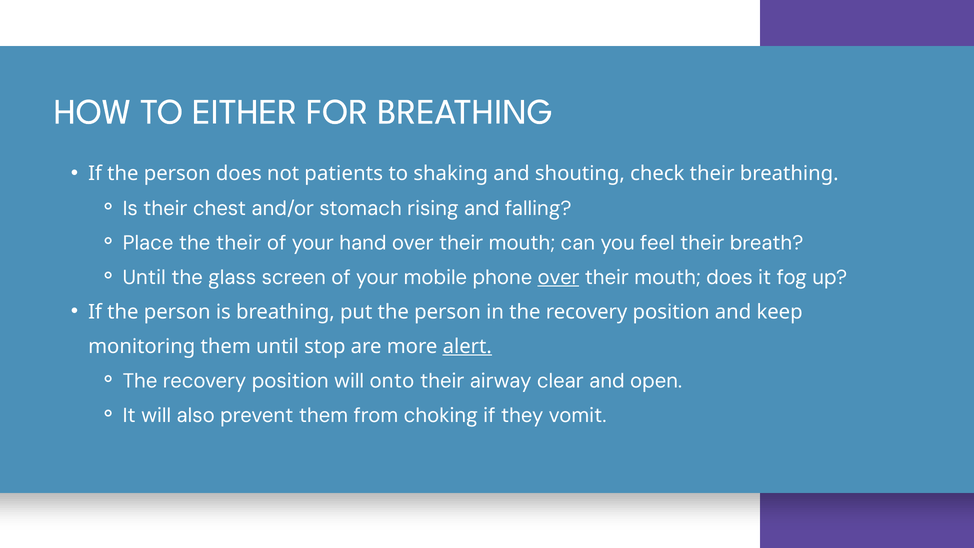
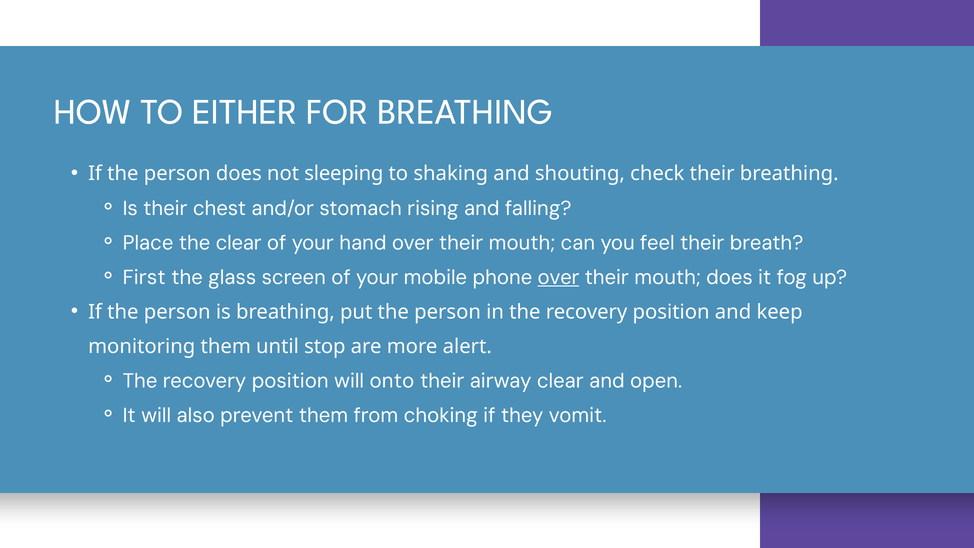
patients: patients -> sleeping (344, 174)
the their: their -> clear (239, 243)
Until: Until -> First (144, 277)
alert underline: present -> none (467, 346)
